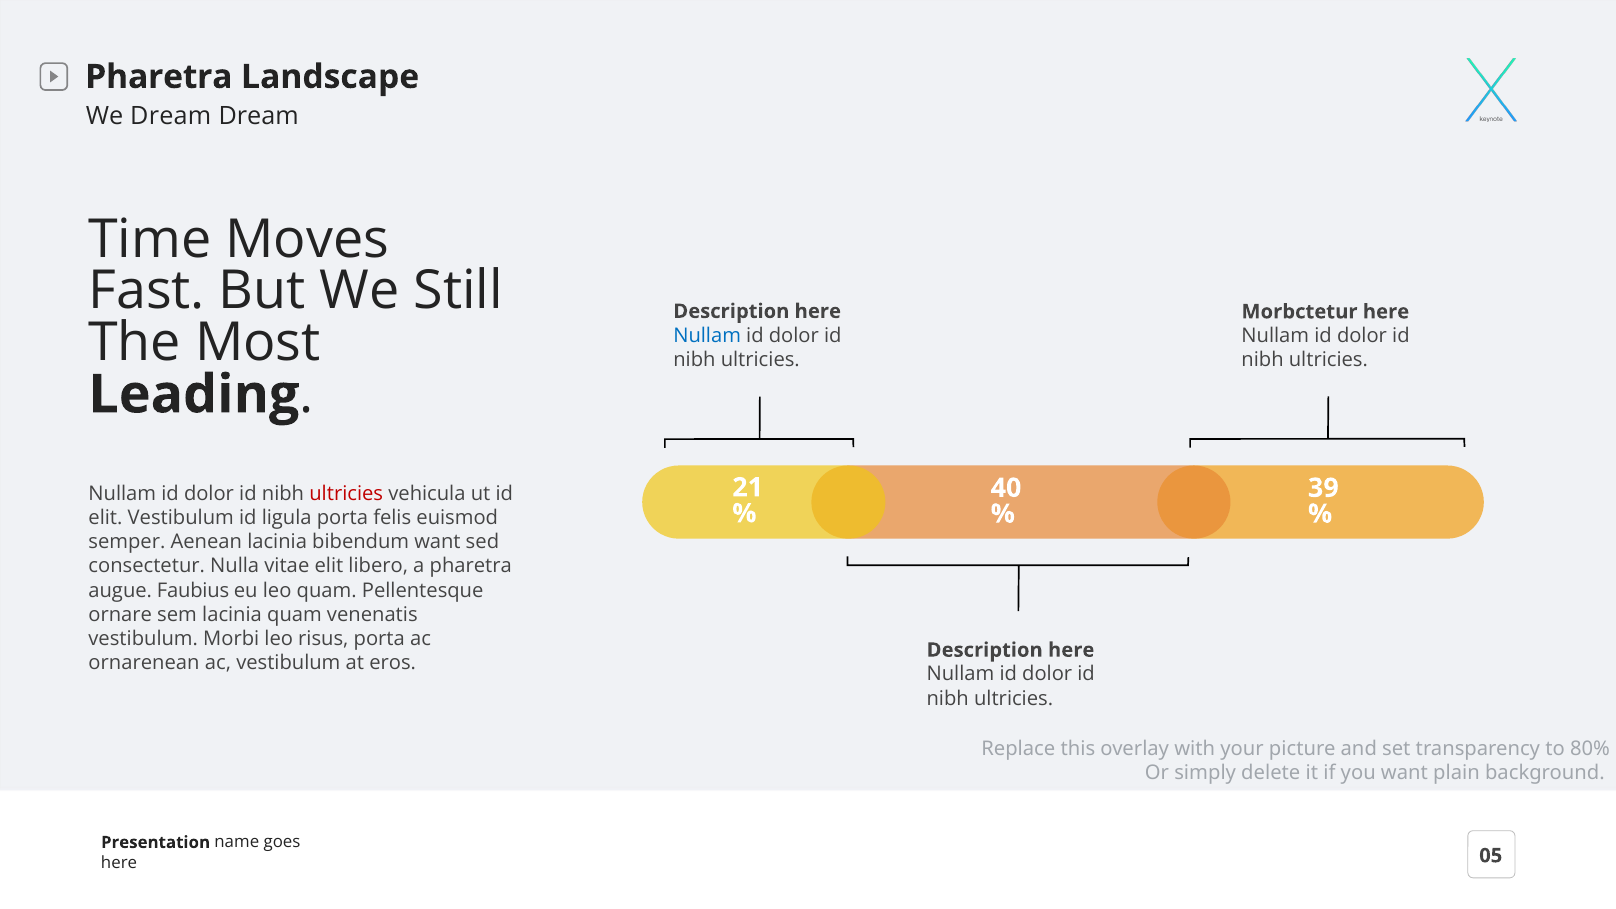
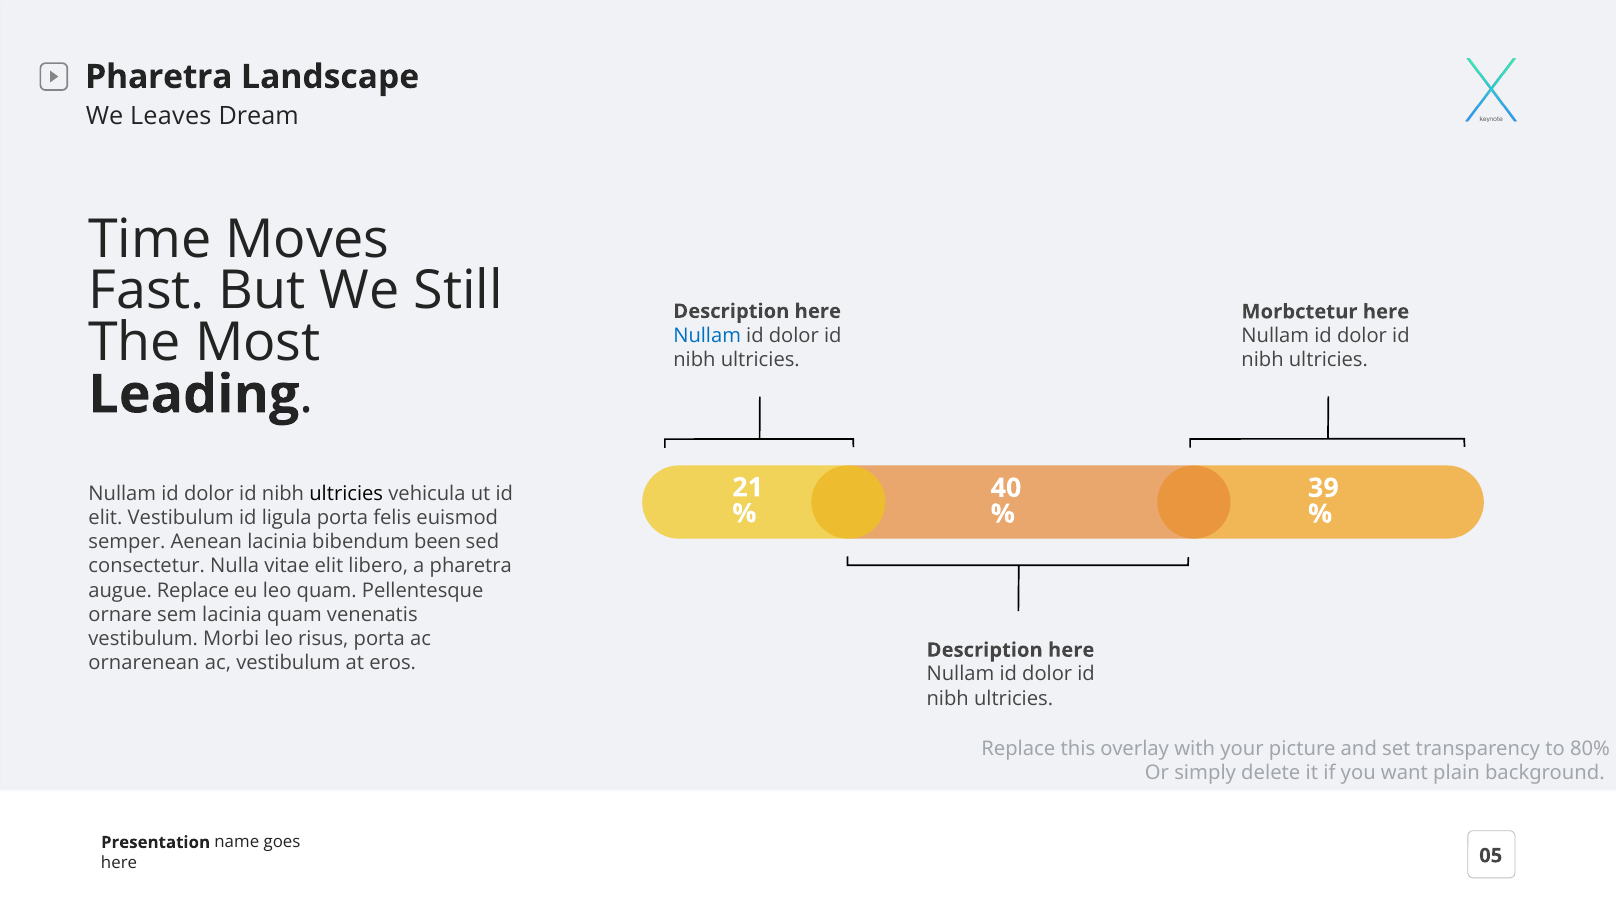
We Dream: Dream -> Leaves (171, 116)
ultricies colour: red -> black (346, 494)
bibendum want: want -> been (438, 542)
augue Faubius: Faubius -> Replace (193, 590)
